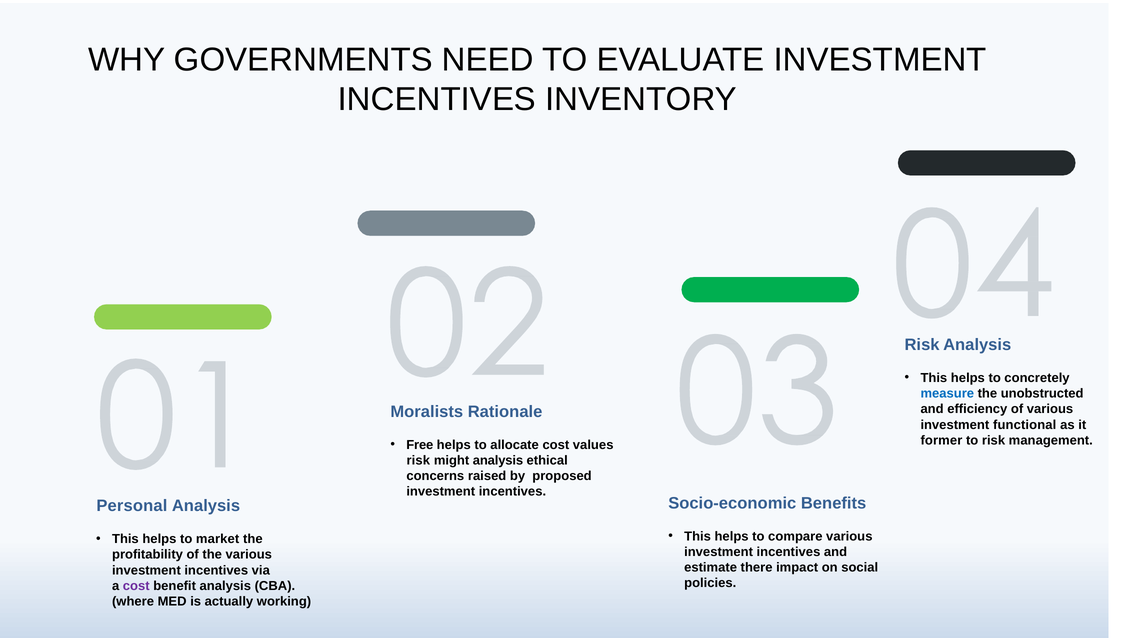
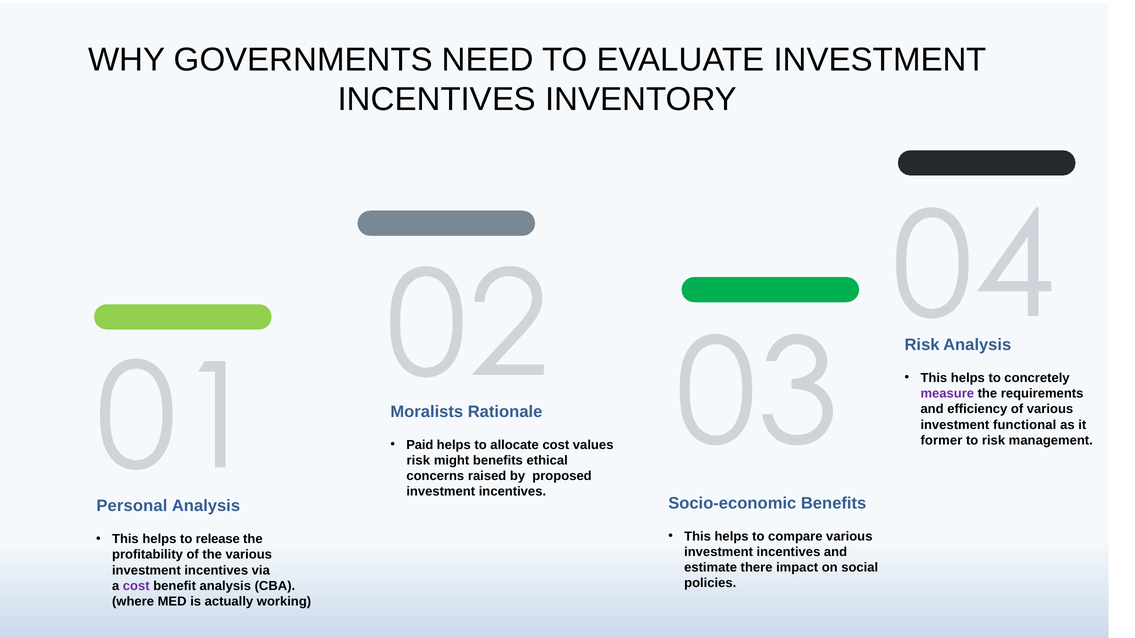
measure colour: blue -> purple (947, 394)
unobstructed: unobstructed -> requirements (1042, 394)
Free: Free -> Paid (420, 445)
might analysis: analysis -> benefits (498, 461)
market: market -> release (218, 539)
